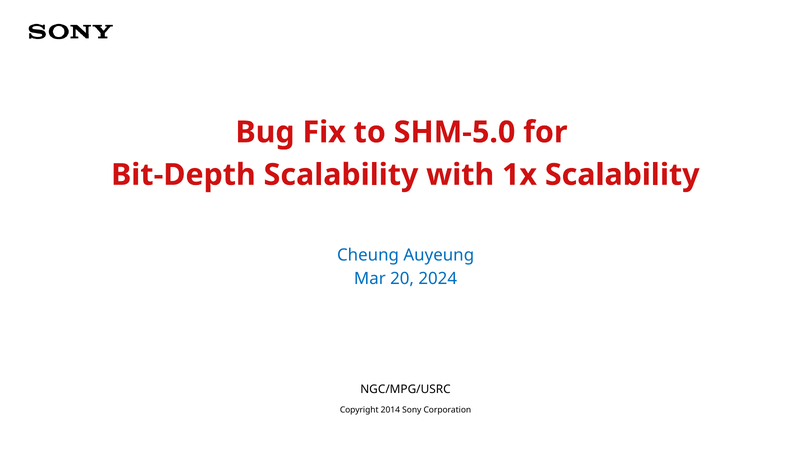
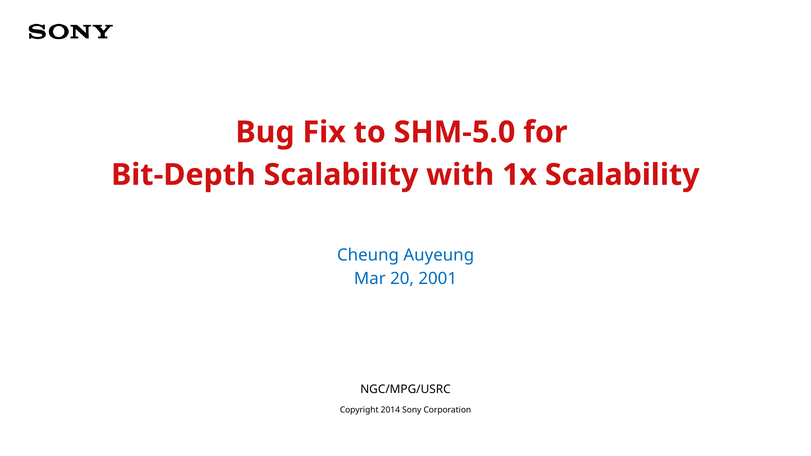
2024: 2024 -> 2001 (438, 279)
